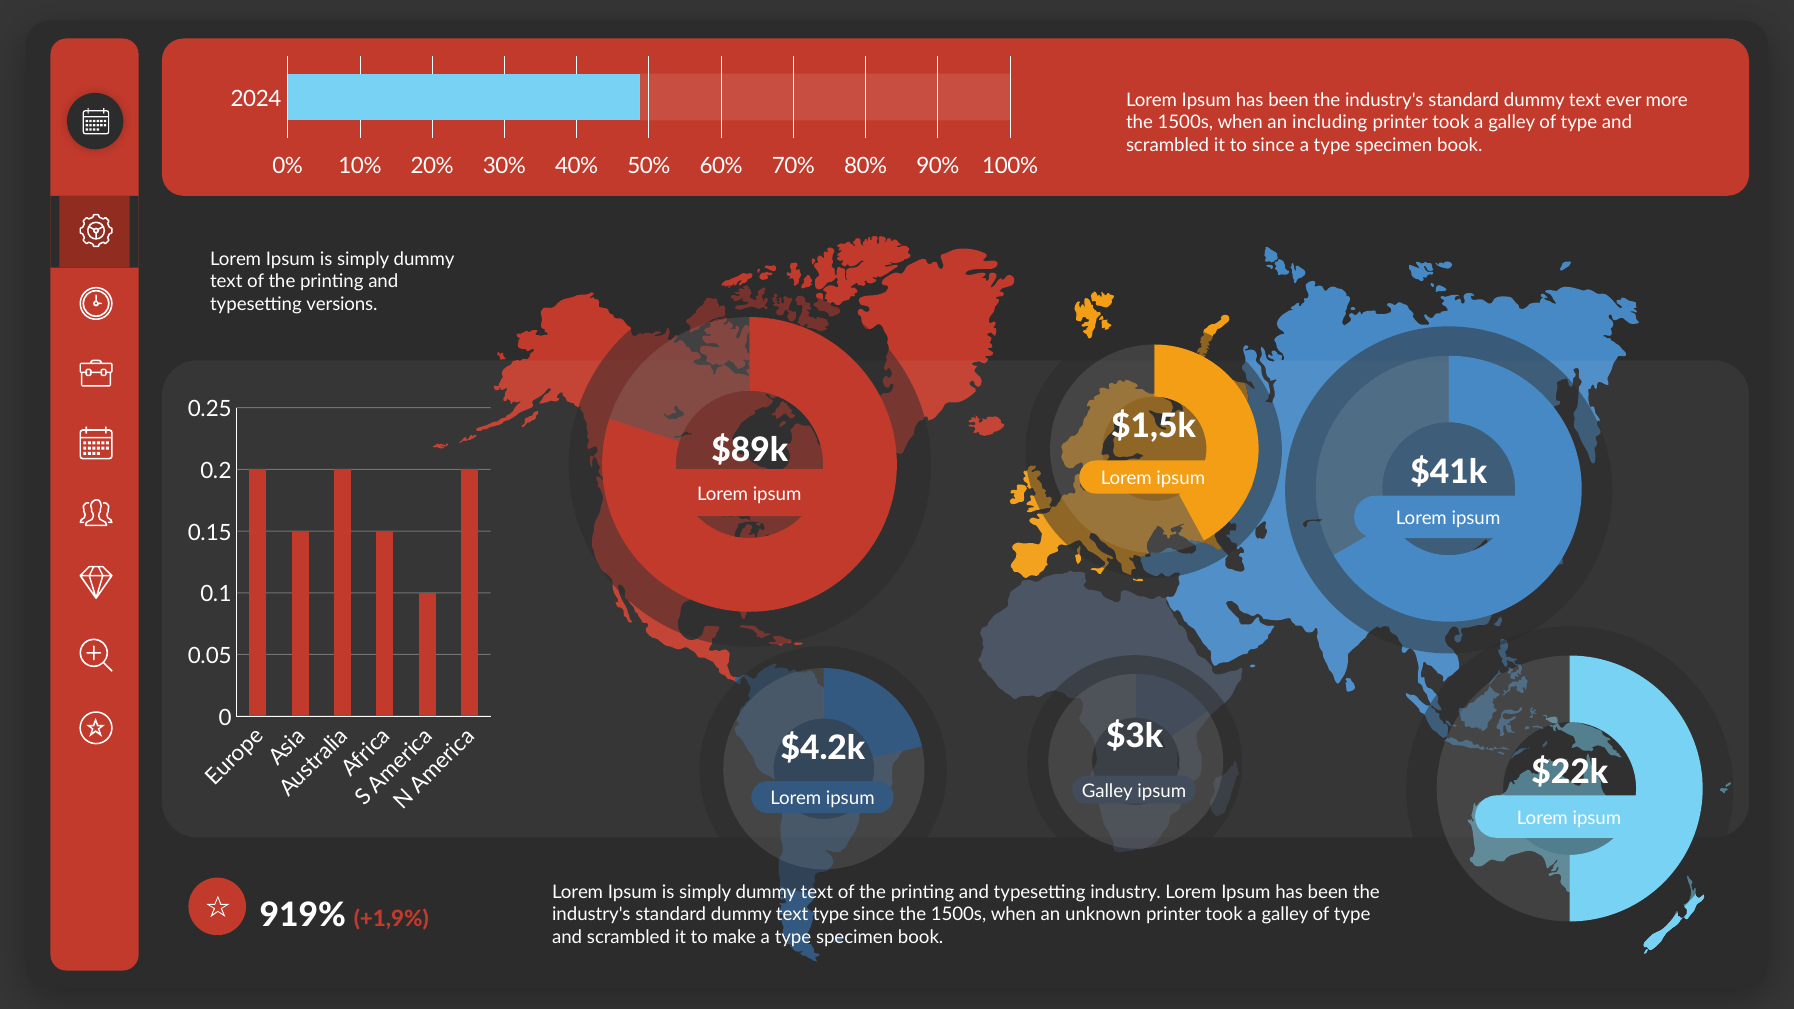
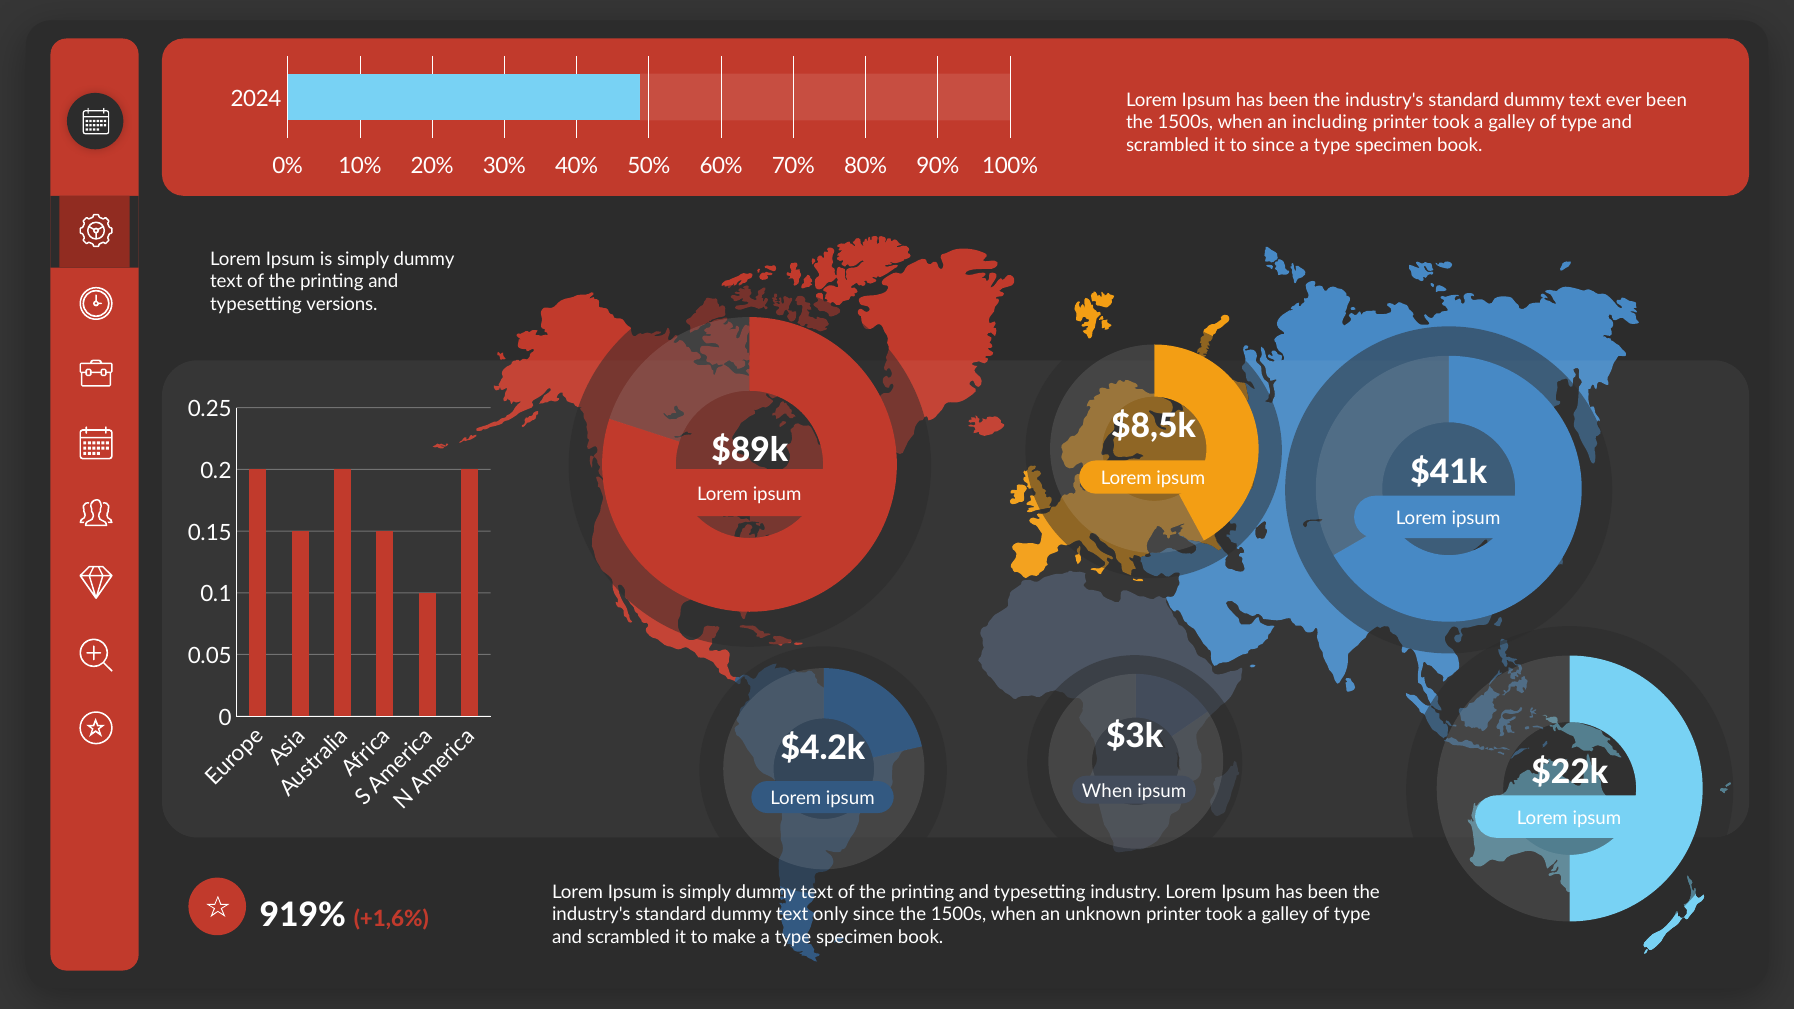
ever more: more -> been (1667, 100)
$1,5k: $1,5k -> $8,5k (1154, 427)
Galley: Galley -> When (1107, 791)
+1,9%: +1,9% -> +1,6% (391, 919)
text type: type -> only (831, 915)
